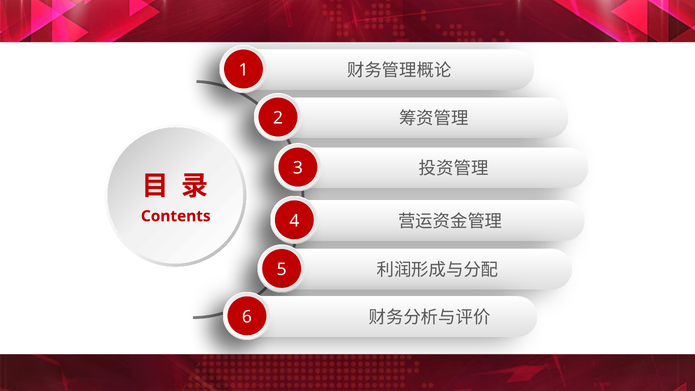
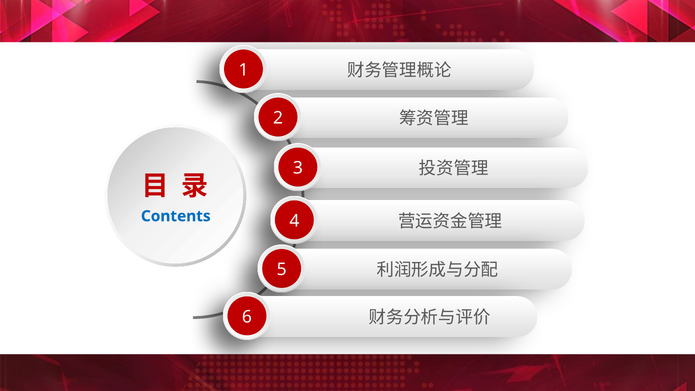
Contents colour: red -> blue (176, 216)
